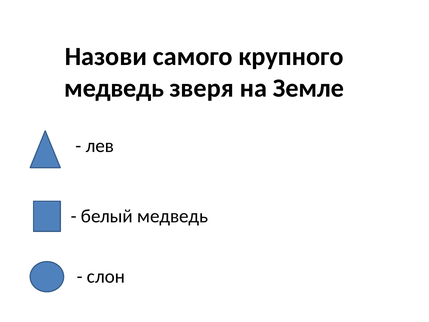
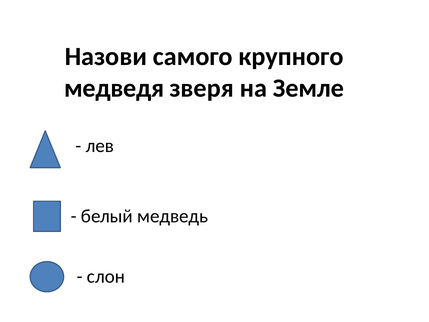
медведь: медведь -> медведя (114, 88)
